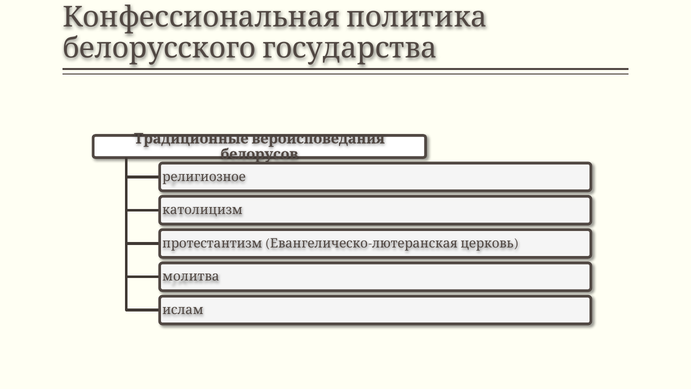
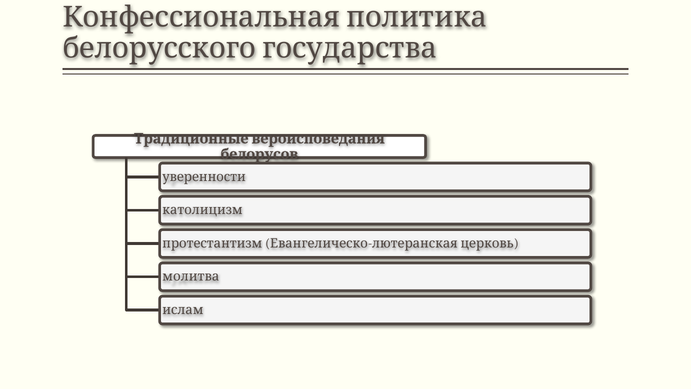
религиозное: религиозное -> уверенности (204, 177)
